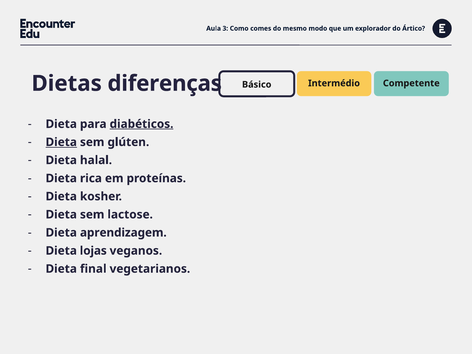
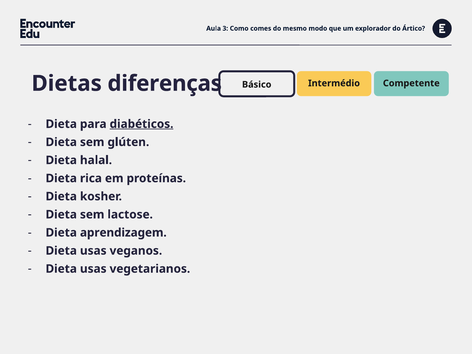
Dieta underline: present -> none (61, 142)
lojas: lojas -> usas (93, 251)
final: final -> usas (93, 269)
